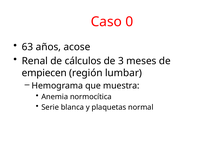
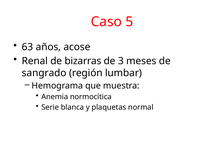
0: 0 -> 5 (129, 22)
cálculos: cálculos -> bizarras (83, 61)
empiecen: empiecen -> sangrado (44, 73)
